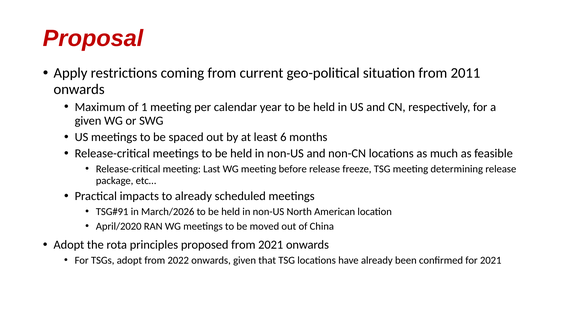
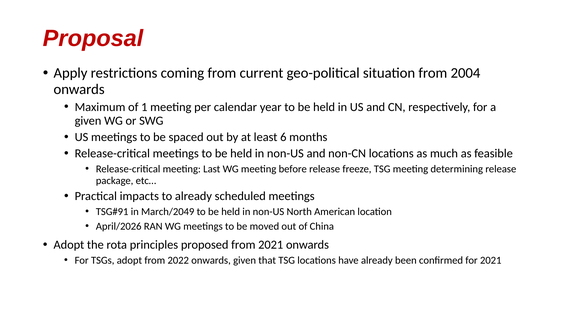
2011: 2011 -> 2004 (465, 73)
March/2026: March/2026 -> March/2049 (168, 212)
April/2020: April/2020 -> April/2026 (119, 226)
